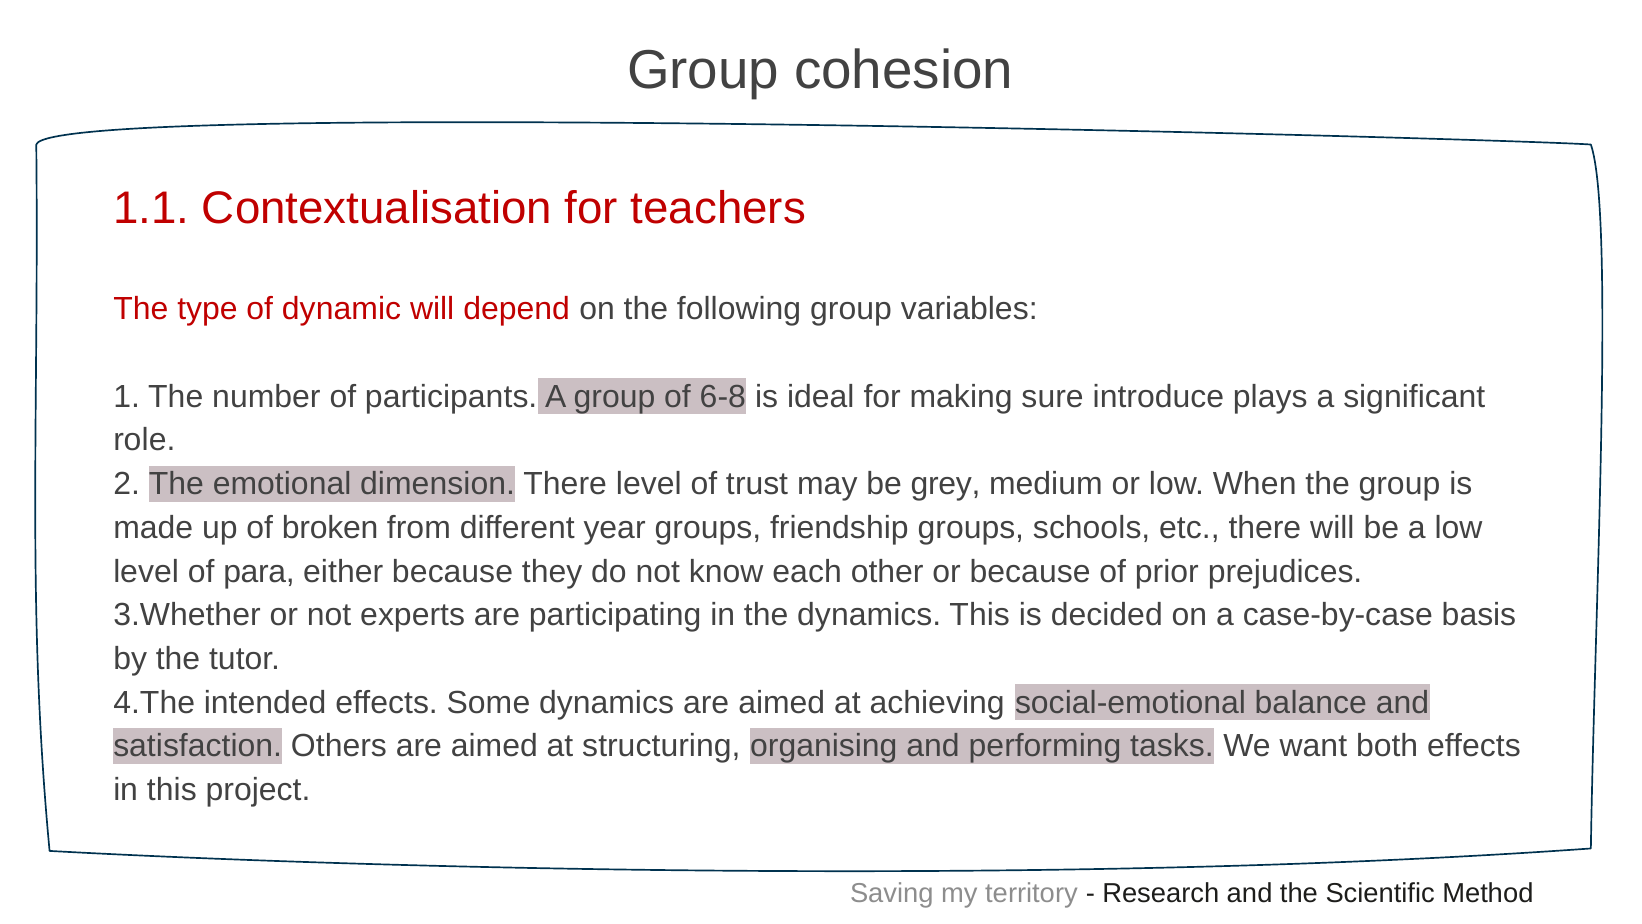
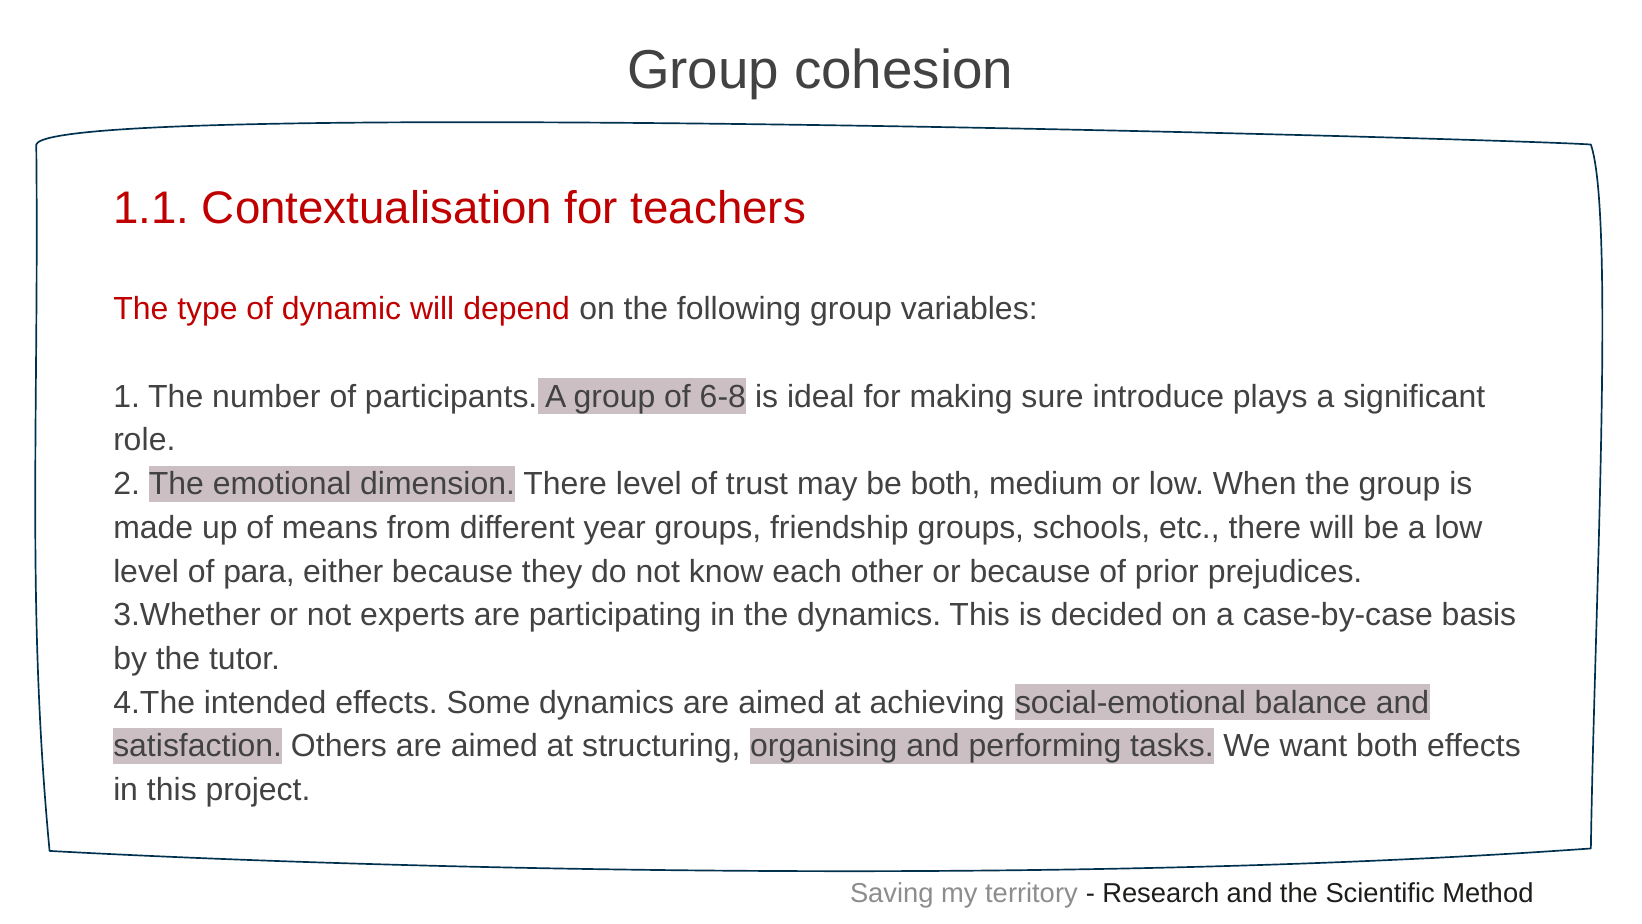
be grey: grey -> both (946, 484)
broken: broken -> means (330, 528)
